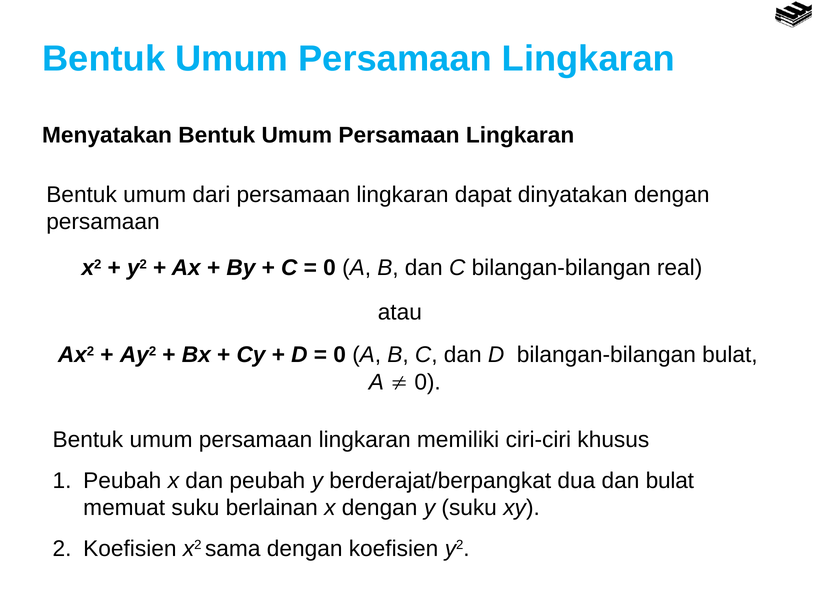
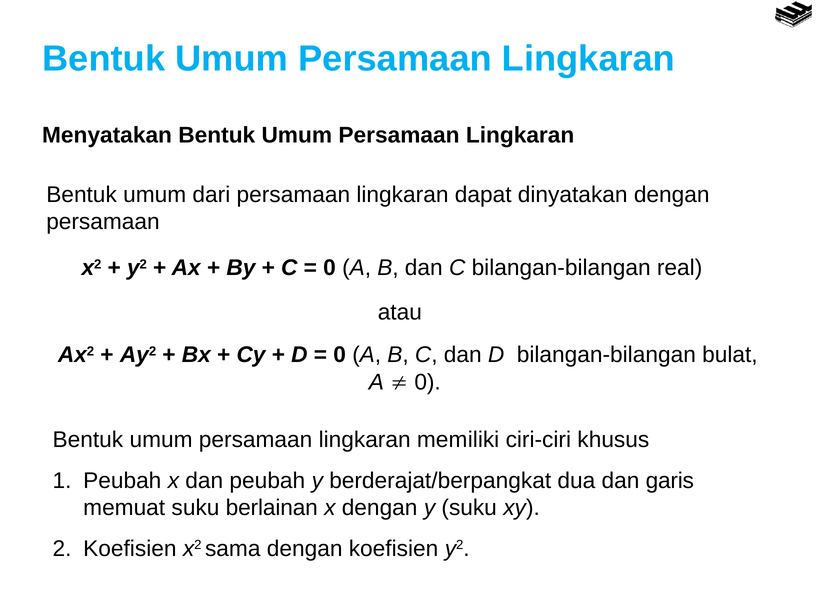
dan bulat: bulat -> garis (670, 481)
